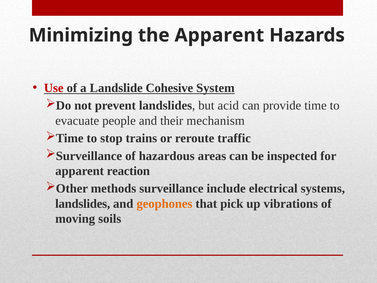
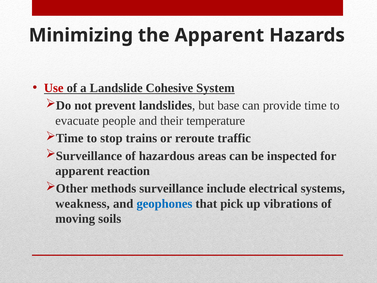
acid: acid -> base (228, 105)
mechanism: mechanism -> temperature (216, 121)
landslides: landslides -> weakness (83, 203)
geophones colour: orange -> blue (164, 203)
